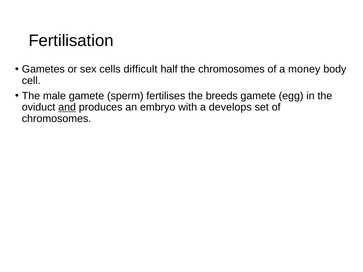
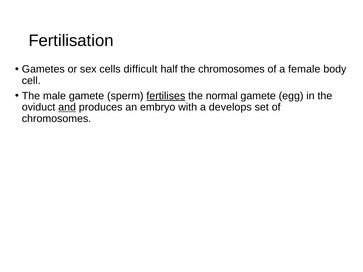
money: money -> female (304, 69)
fertilises underline: none -> present (166, 96)
breeds: breeds -> normal (222, 96)
